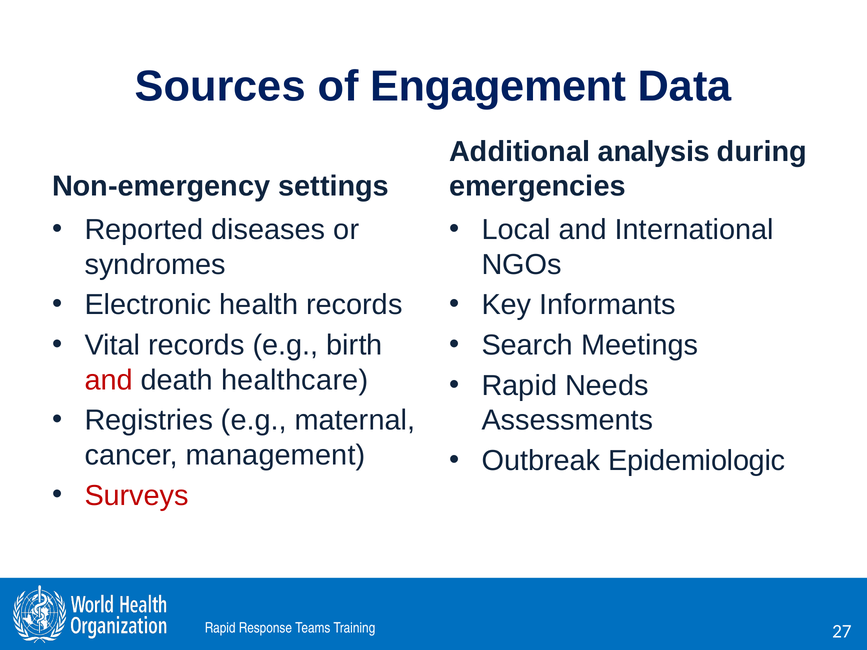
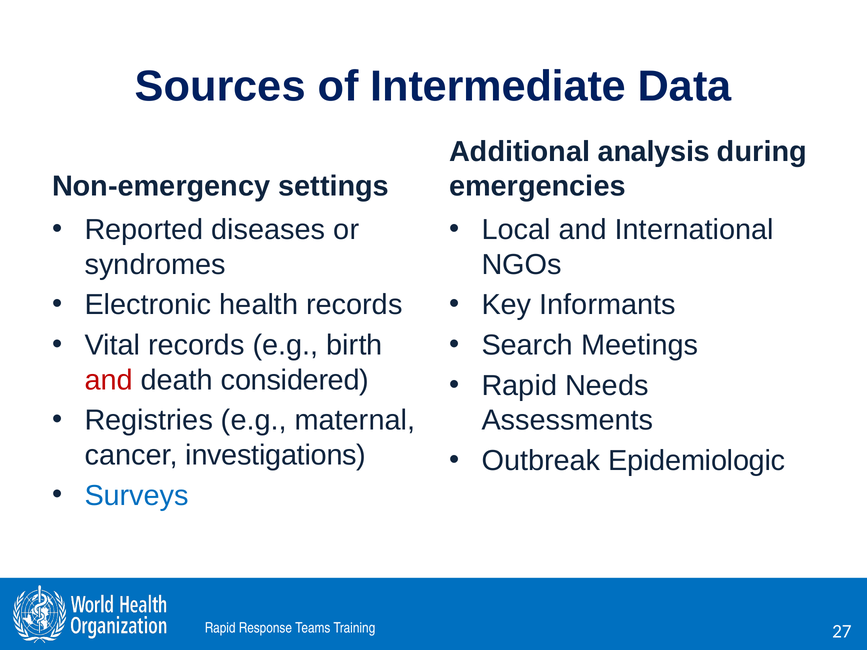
Engagement: Engagement -> Intermediate (498, 86)
healthcare: healthcare -> considered (295, 380)
management: management -> investigations (276, 455)
Surveys colour: red -> blue (137, 496)
